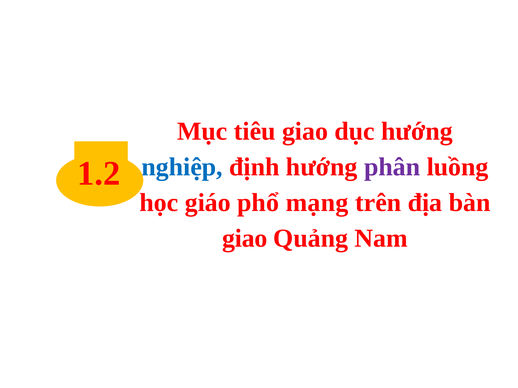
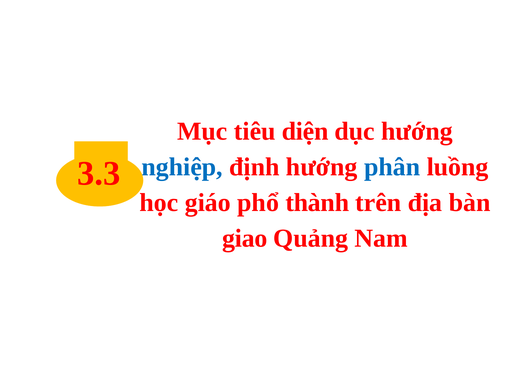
tiêu giao: giao -> diện (305, 131)
phân colour: purple -> blue (392, 167)
1.2: 1.2 -> 3.3 (99, 174)
mạng: mạng -> thành (317, 203)
